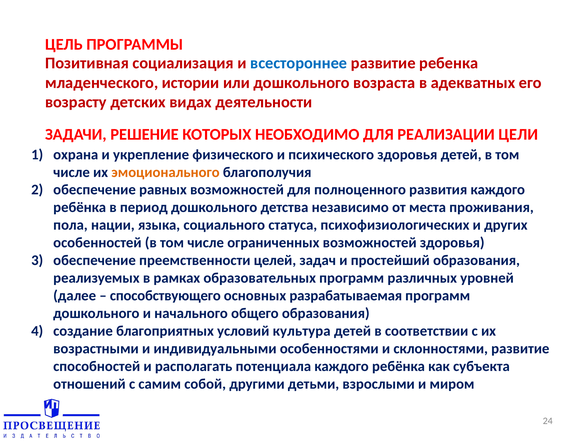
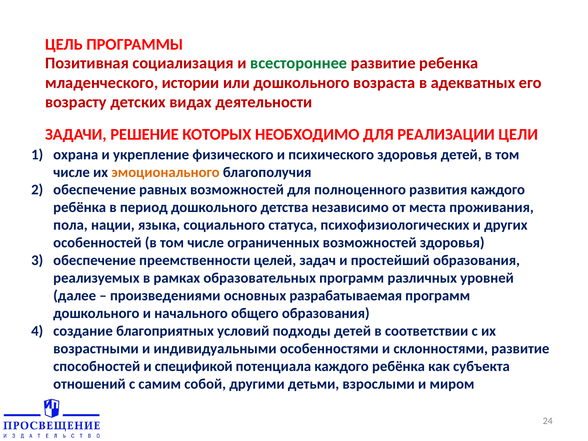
всестороннее colour: blue -> green (299, 63)
способствующего: способствующего -> произведениями (165, 296)
культура: культура -> подходы (302, 331)
располагать: располагать -> спецификой (194, 366)
